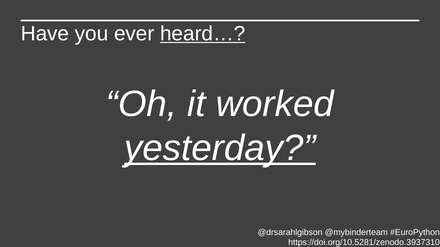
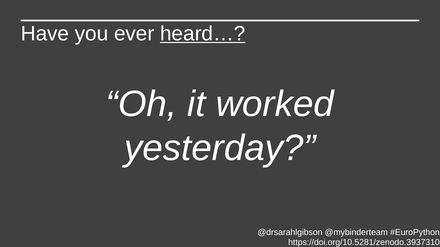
yesterday underline: present -> none (220, 148)
